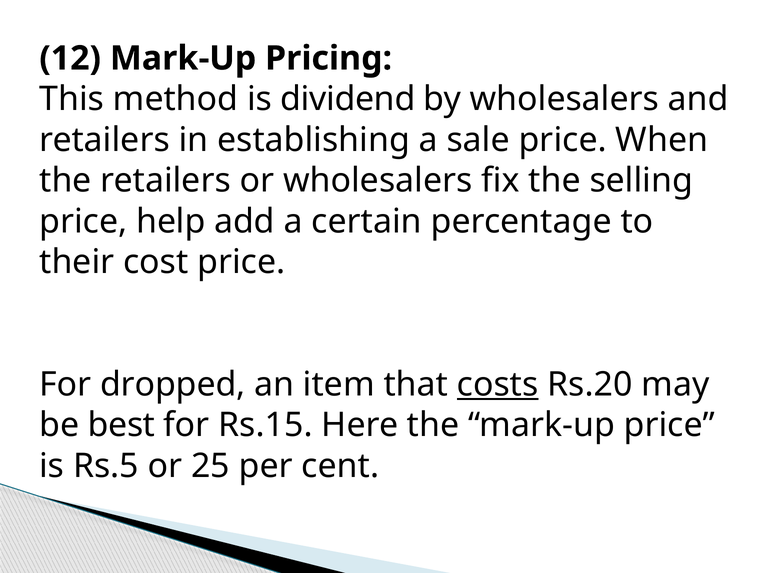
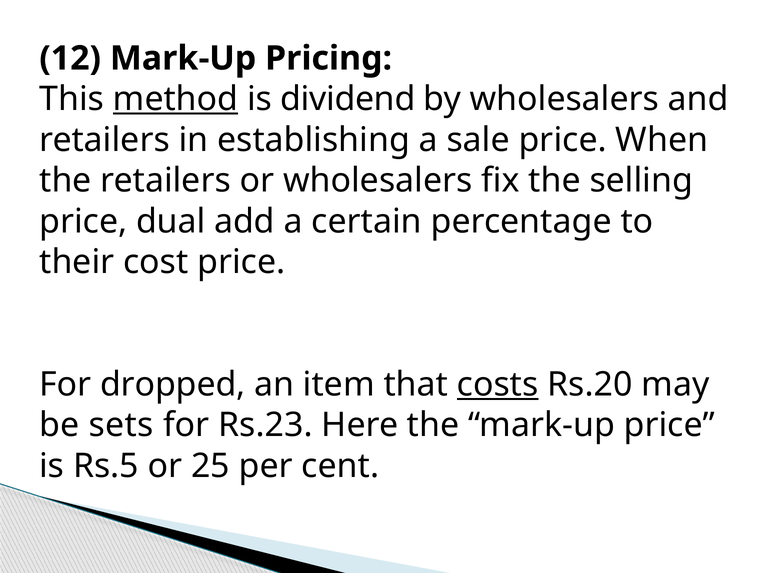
method underline: none -> present (176, 99)
help: help -> dual (171, 221)
best: best -> sets (121, 425)
Rs.15: Rs.15 -> Rs.23 (265, 425)
